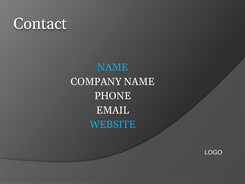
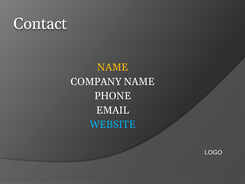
NAME colour: light blue -> yellow (113, 67)
